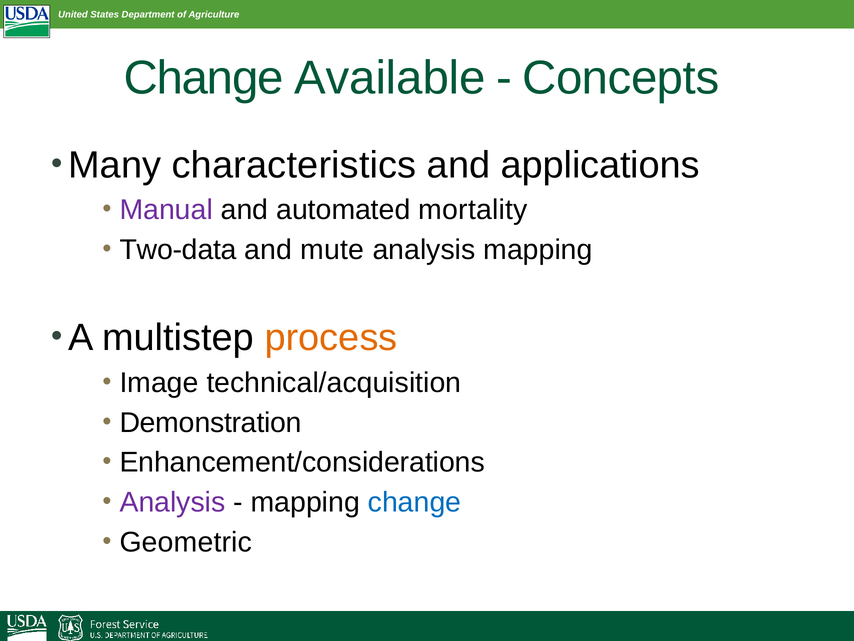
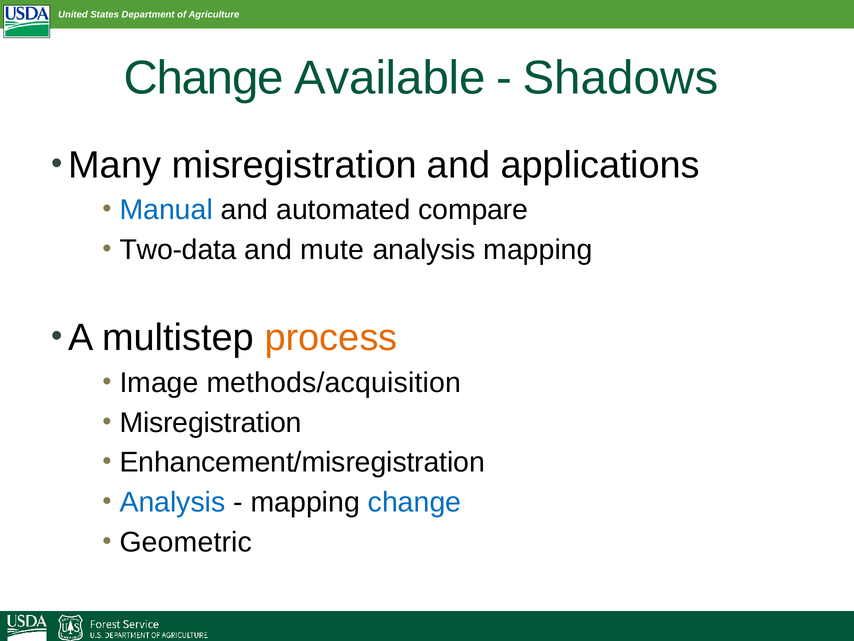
Concepts: Concepts -> Shadows (620, 78)
Many characteristics: characteristics -> misregistration (294, 165)
Manual colour: purple -> blue (166, 210)
mortality: mortality -> compare (473, 210)
technical/acquisition: technical/acquisition -> methods/acquisition (334, 383)
Demonstration: Demonstration -> Misregistration (211, 422)
Enhancement/considerations: Enhancement/considerations -> Enhancement/misregistration (302, 462)
Analysis colour: purple -> blue (173, 502)
